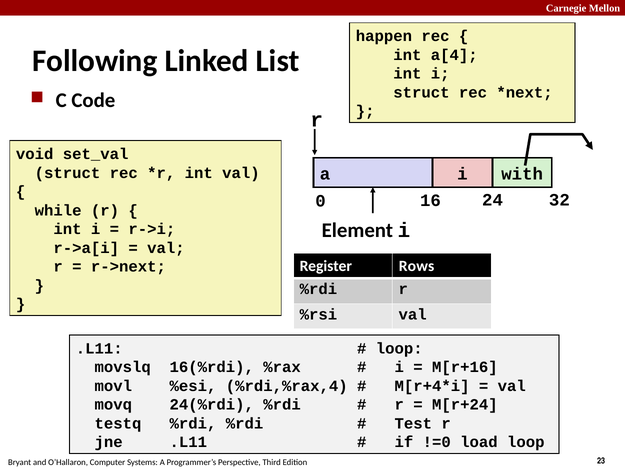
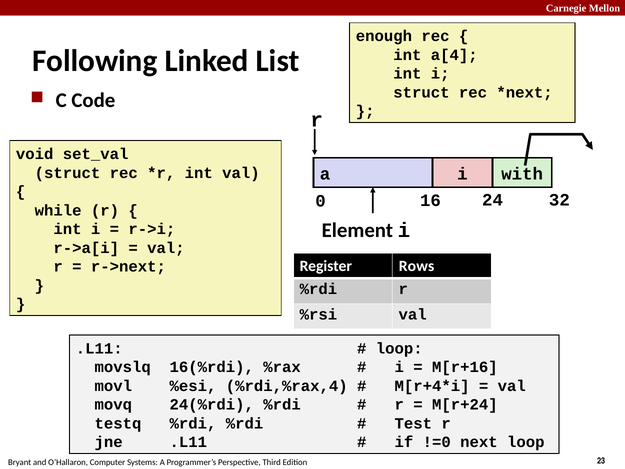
happen: happen -> enough (384, 36)
load: load -> next (479, 442)
